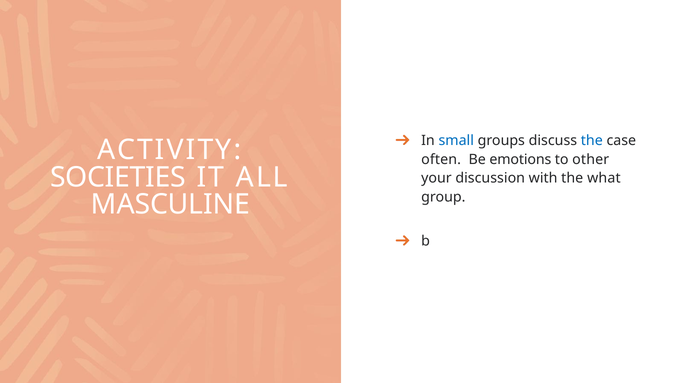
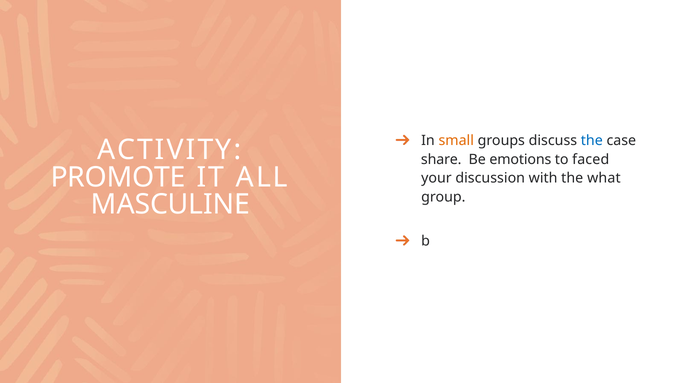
small colour: blue -> orange (456, 141)
often: often -> share (441, 160)
other: other -> faced (591, 160)
SOCIETIES: SOCIETIES -> PROMOTE (118, 178)
